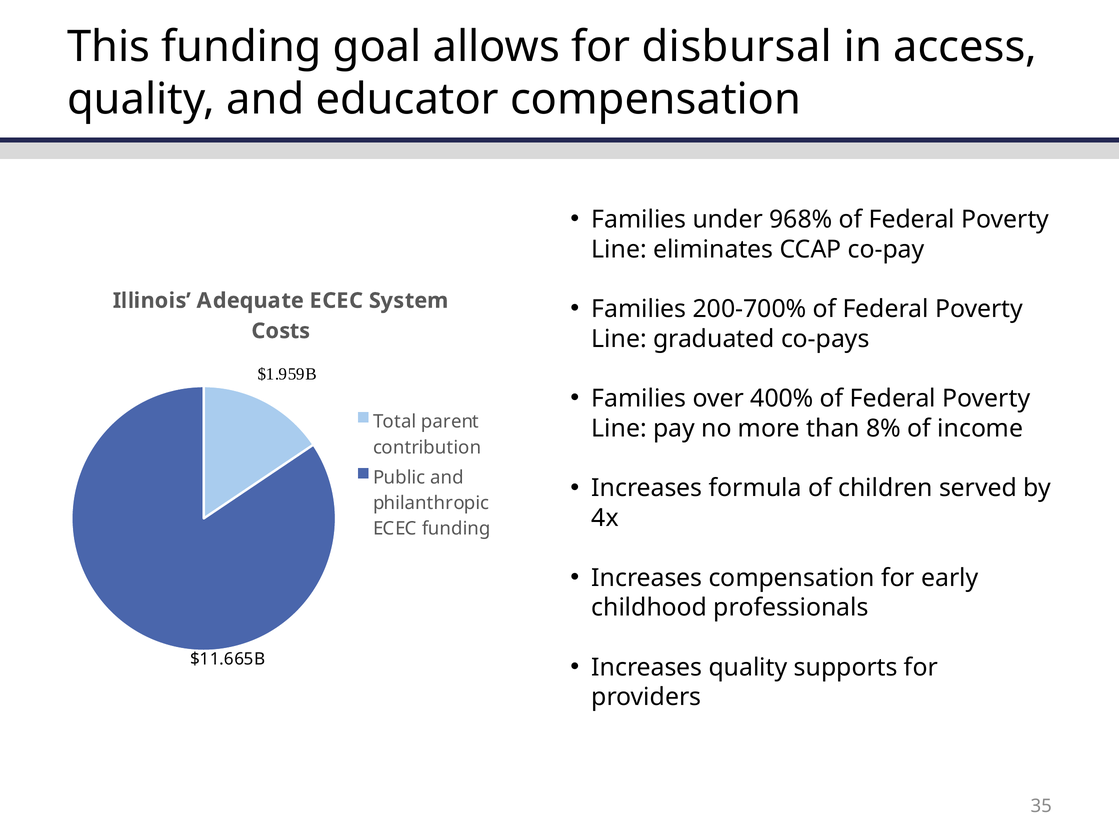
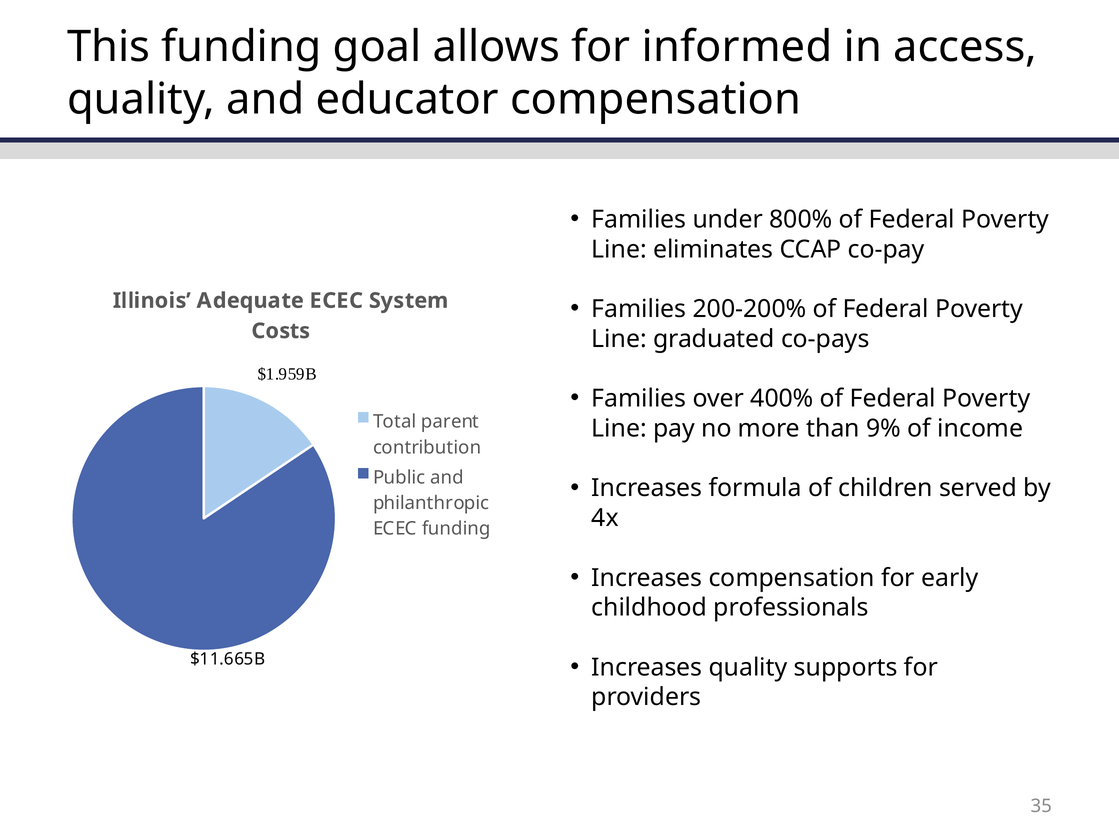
disbursal: disbursal -> informed (737, 47)
968%: 968% -> 800% (801, 219)
200-700%: 200-700% -> 200-200% (750, 309)
8%: 8% -> 9% (884, 428)
